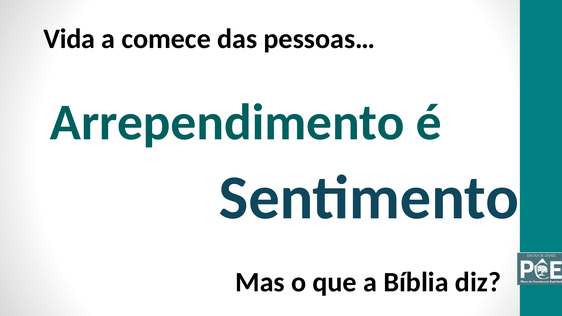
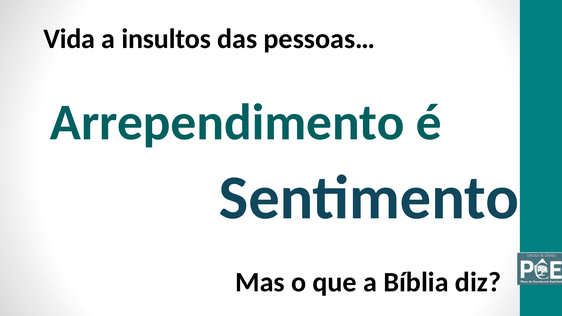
comece: comece -> insultos (166, 39)
